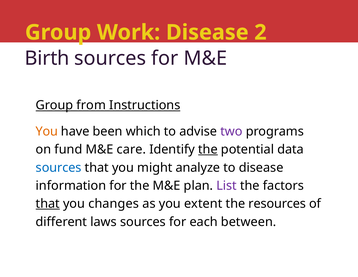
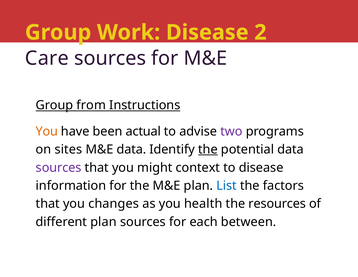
Birth: Birth -> Care (47, 58)
which: which -> actual (143, 131)
fund: fund -> sites (68, 149)
M&E care: care -> data (131, 149)
sources colour: blue -> purple (59, 167)
analyze: analyze -> context (198, 167)
List colour: purple -> blue (227, 185)
that underline: present -> none (48, 204)
extent: extent -> health (203, 204)
different laws: laws -> plan (103, 222)
